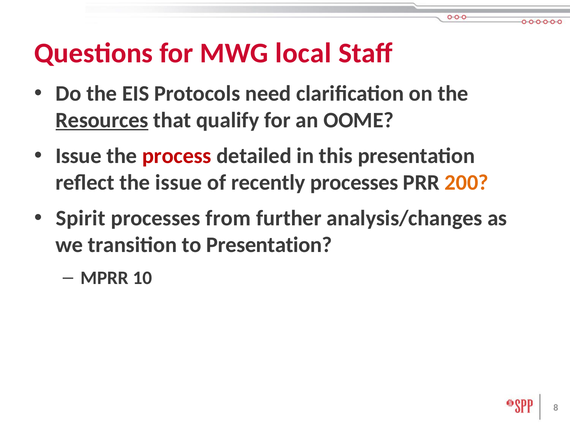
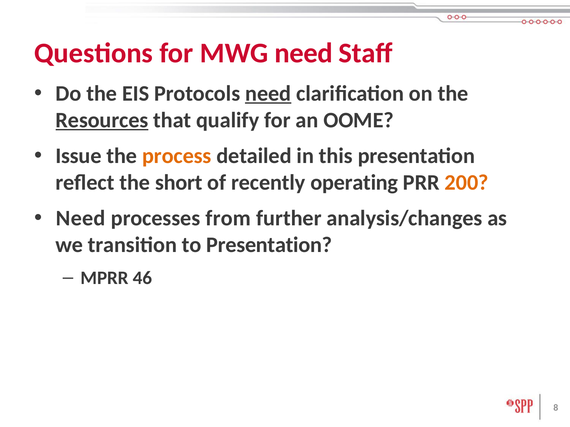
MWG local: local -> need (304, 53)
need underline: none -> present (268, 94)
process colour: red -> orange (177, 156)
the issue: issue -> short (179, 183)
recently processes: processes -> operating (354, 183)
Spirit: Spirit -> Need (81, 219)
10: 10 -> 46 (142, 278)
